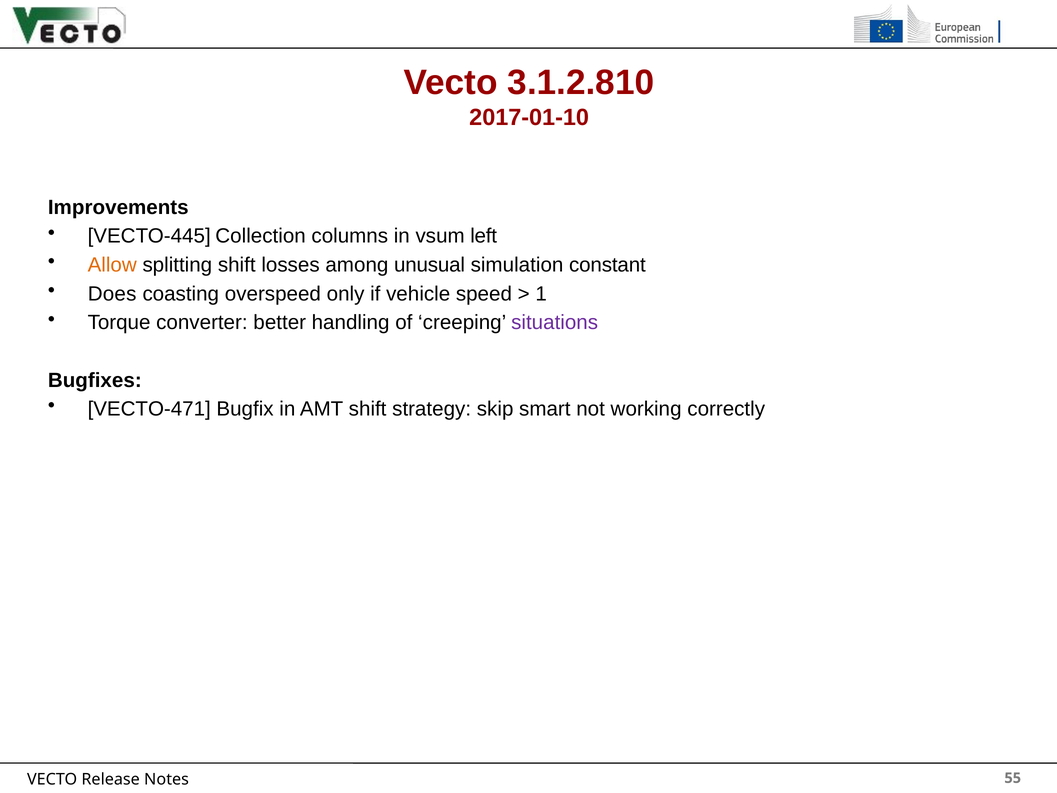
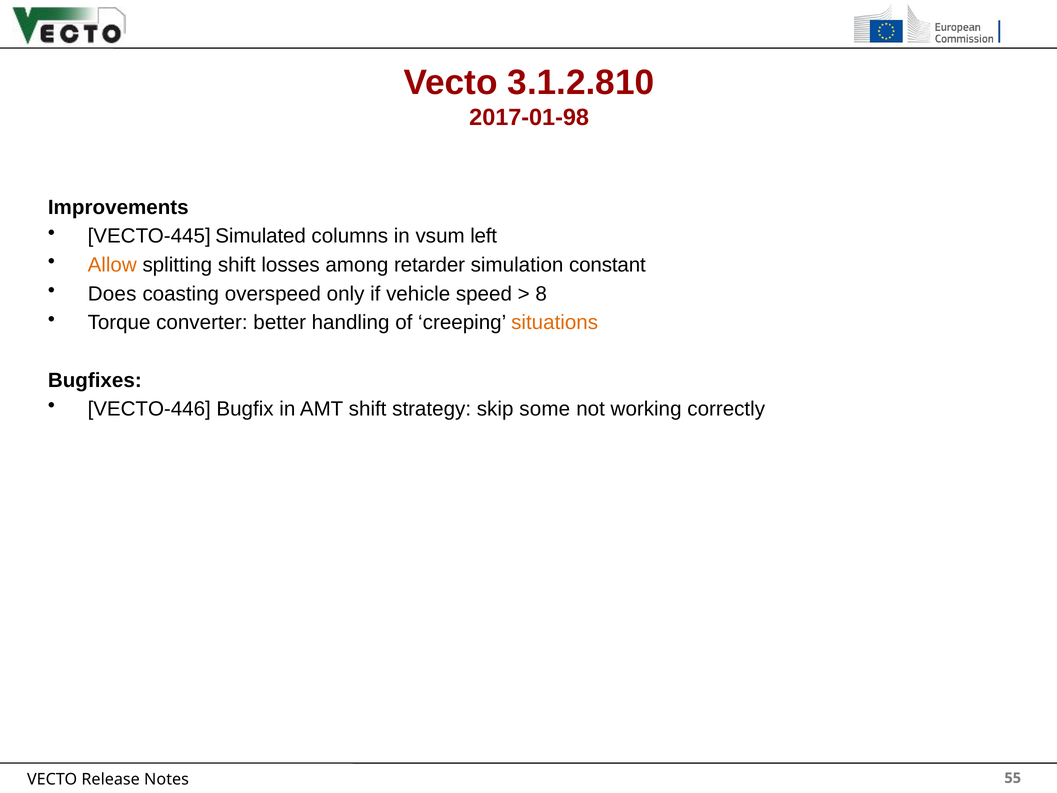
2017-01-10: 2017-01-10 -> 2017-01-98 (529, 117)
Collection: Collection -> Simulated (261, 236)
unusual: unusual -> retarder (430, 265)
1: 1 -> 8 (541, 294)
situations colour: purple -> orange (555, 323)
VECTO-471: VECTO-471 -> VECTO-446 (149, 409)
smart: smart -> some (545, 409)
